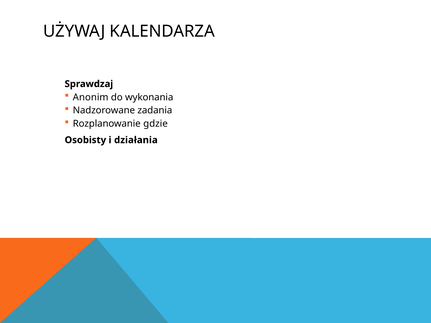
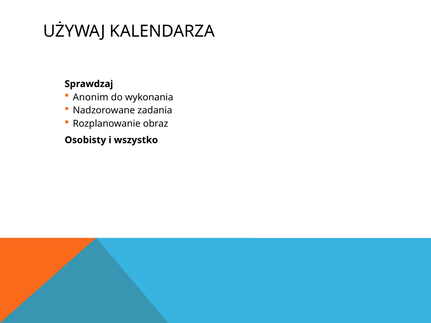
gdzie: gdzie -> obraz (156, 124)
działania: działania -> wszystko (136, 140)
